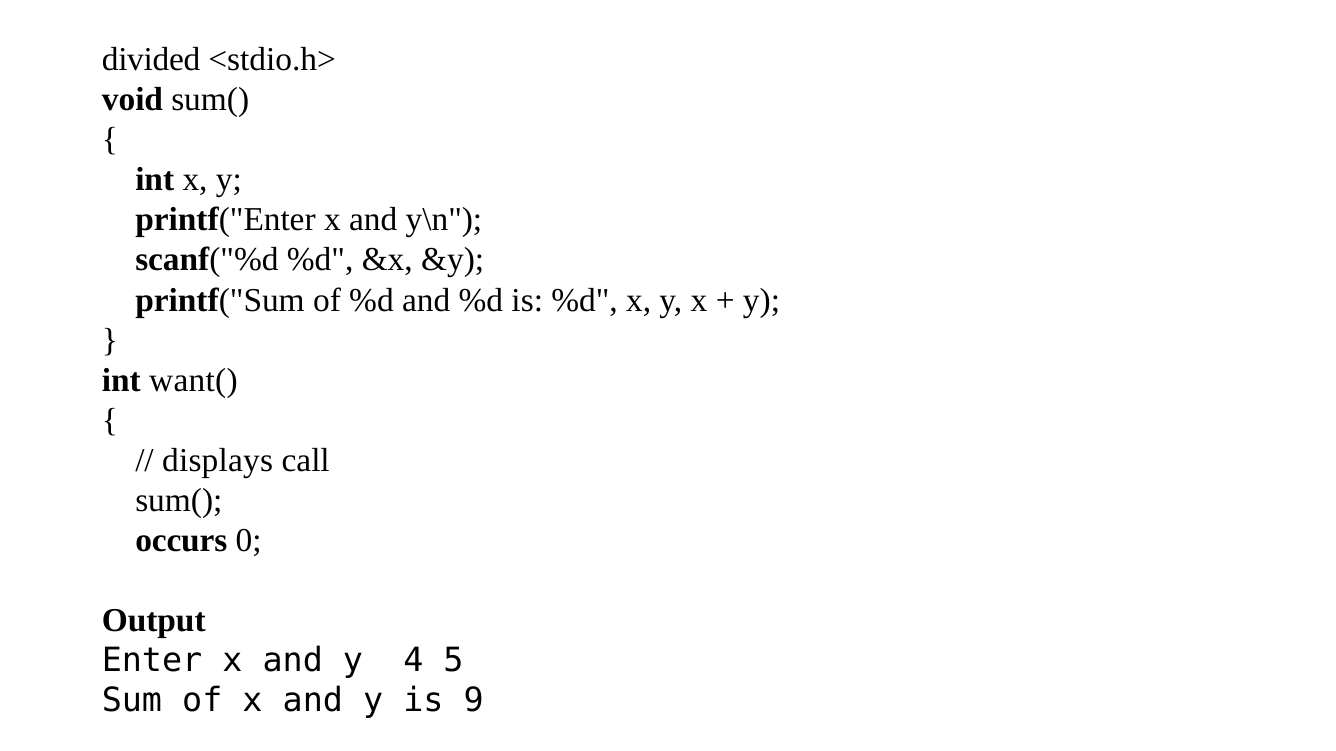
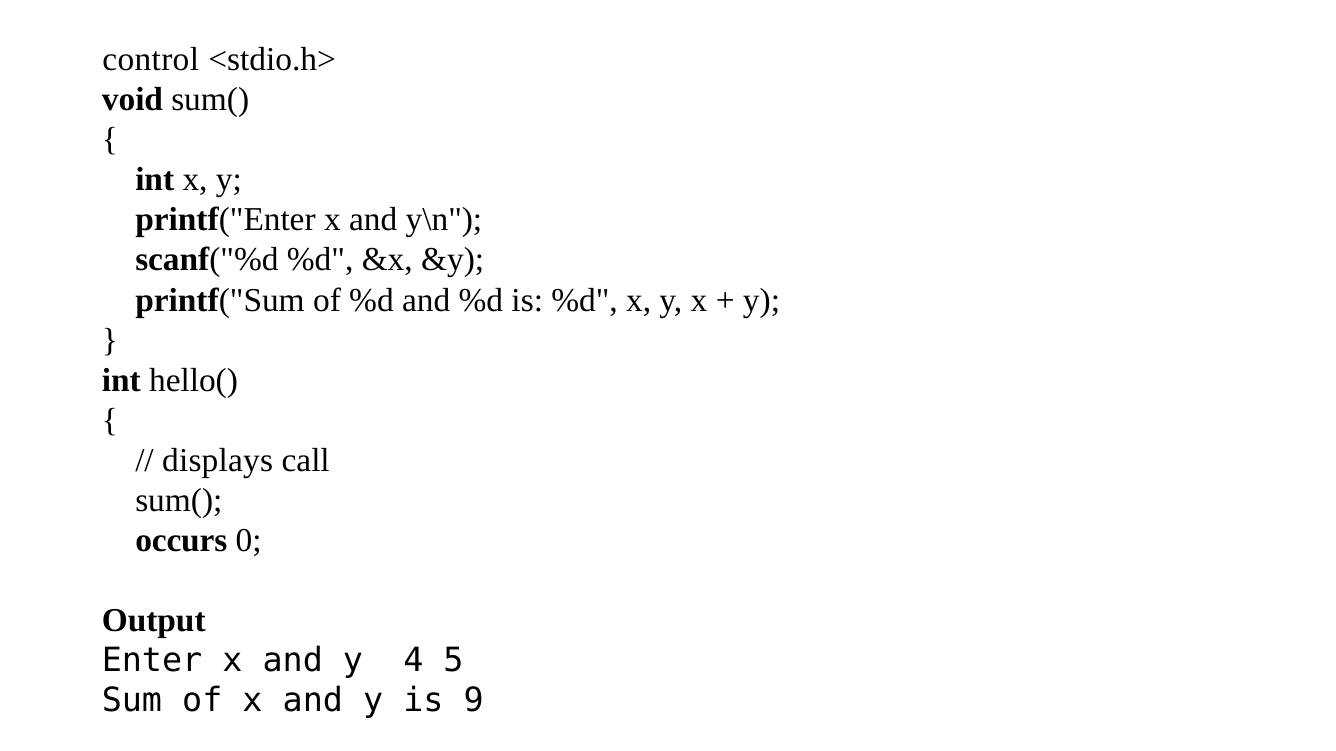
divided: divided -> control (151, 60)
want(: want( -> hello( (194, 380)
